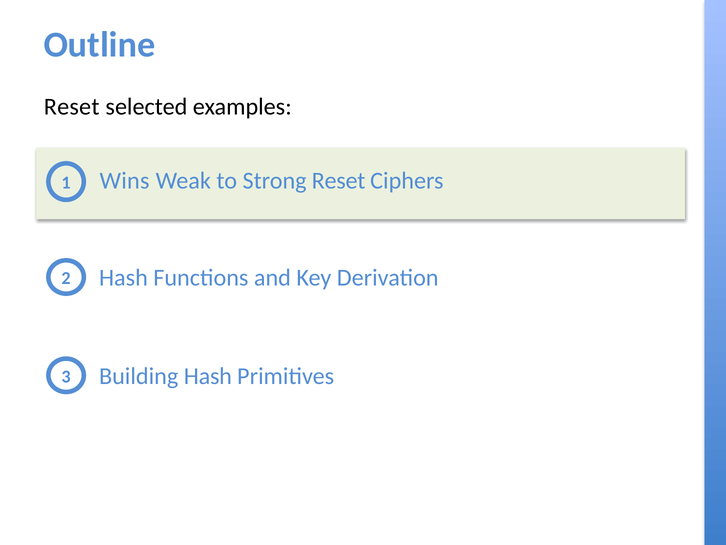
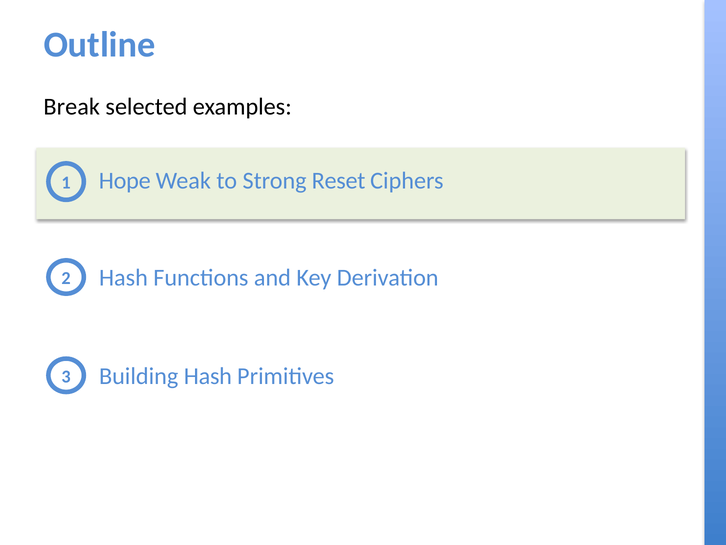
Reset: Reset -> Break (72, 107)
Wins: Wins -> Hope (125, 181)
